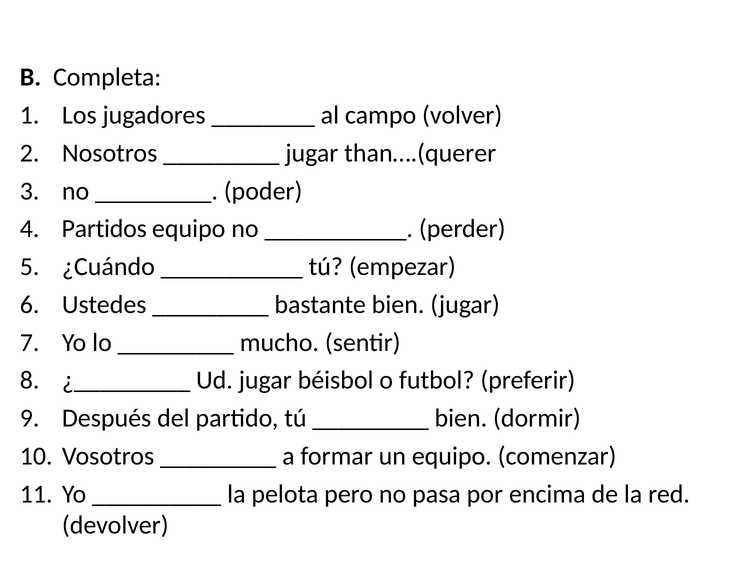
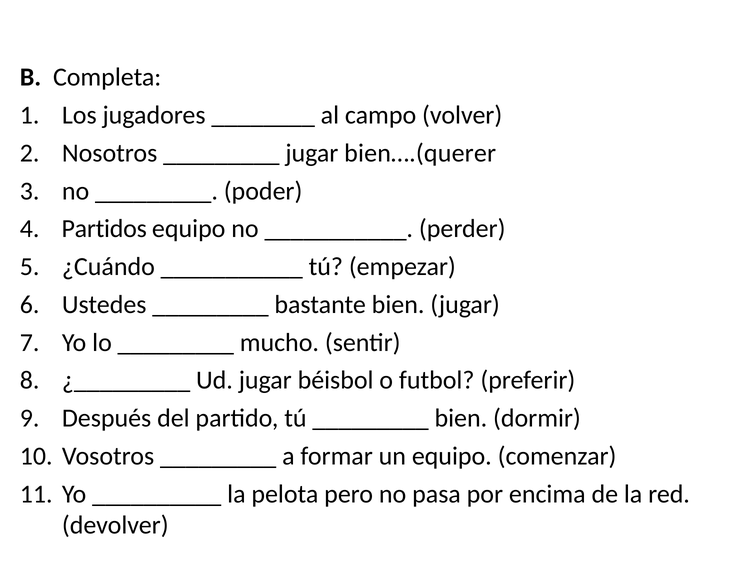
than….(querer: than….(querer -> bien….(querer (420, 153)
